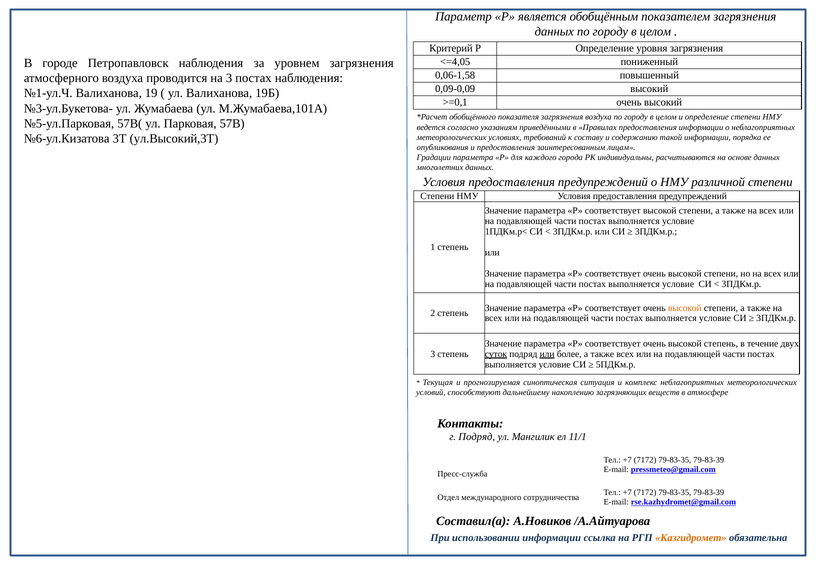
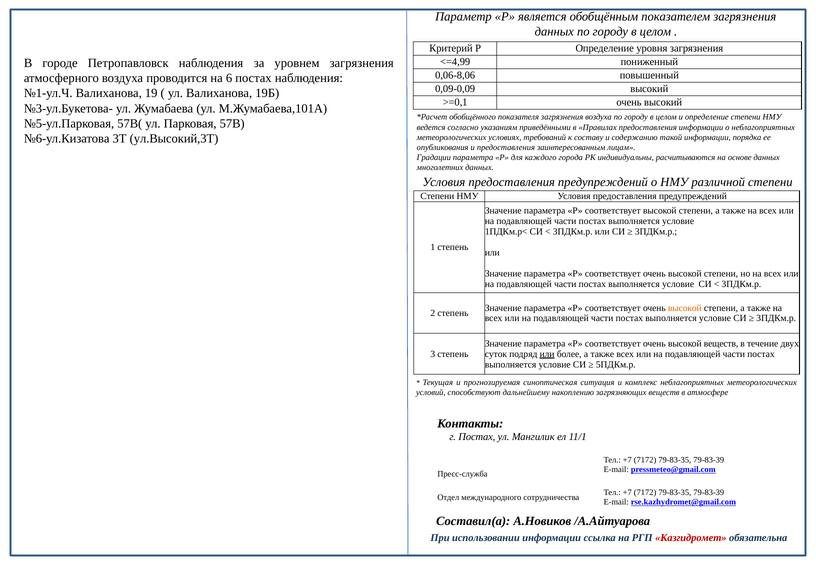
<=4,05: <=4,05 -> <=4,99 (455, 62)
0,06-1,58: 0,06-1,58 -> 0,06-8,06 (455, 75)
на 3: 3 -> 6 (229, 78)
высокой степень: степень -> веществ (721, 343)
суток underline: present -> none (496, 354)
г Подряд: Подряд -> Постах (477, 437)
Казгидромет colour: orange -> red (691, 538)
